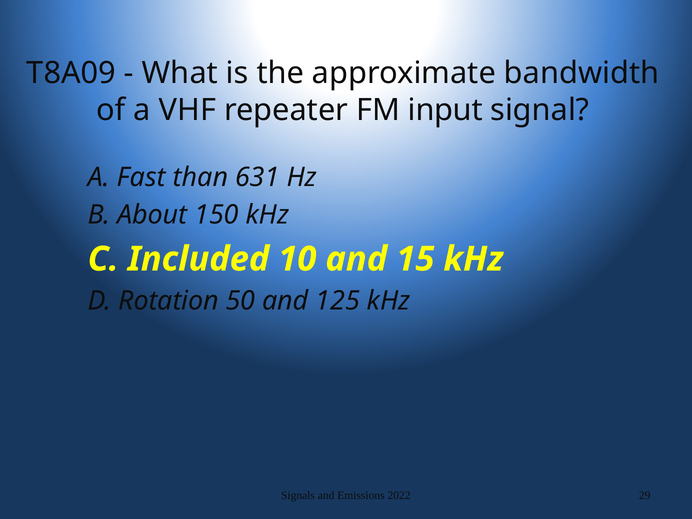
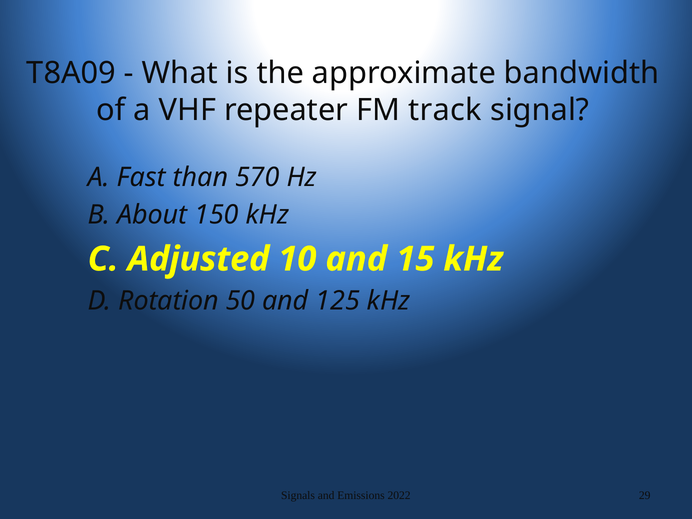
input: input -> track (445, 110)
631: 631 -> 570 (257, 177)
Included: Included -> Adjusted (199, 259)
